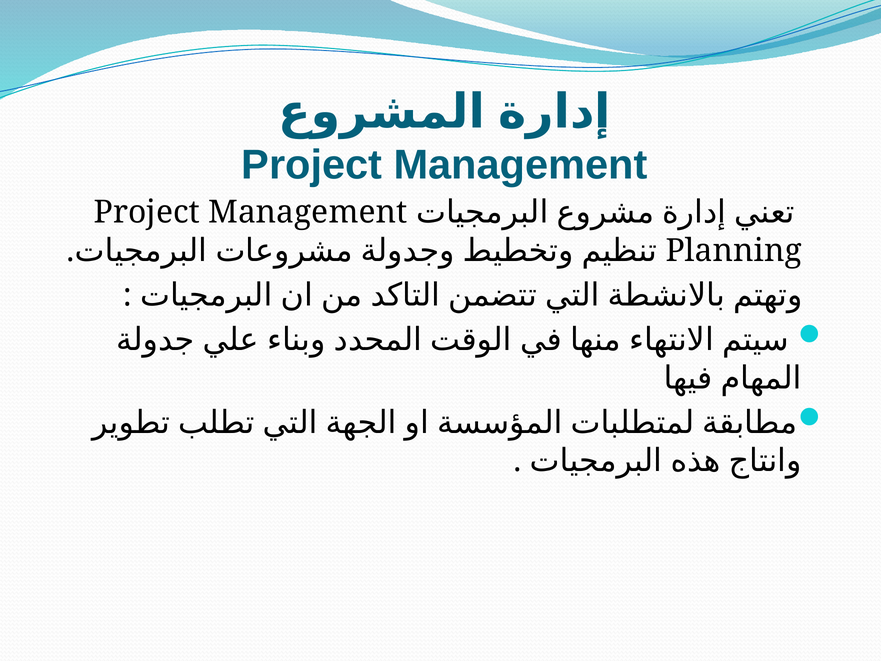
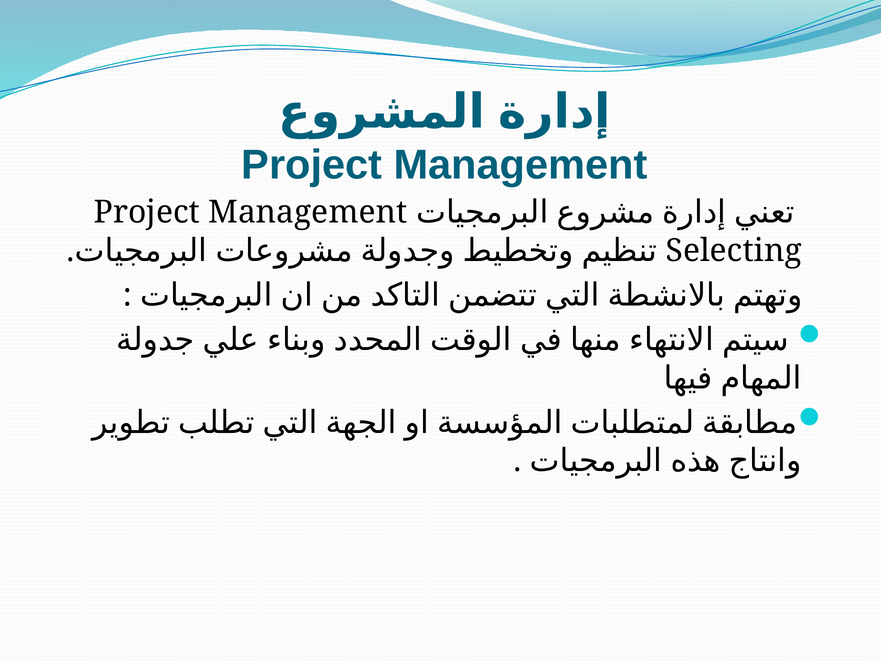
Planning: Planning -> Selecting (734, 250)
